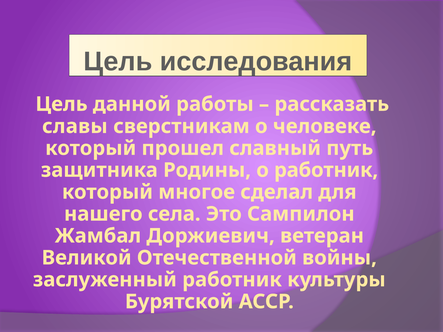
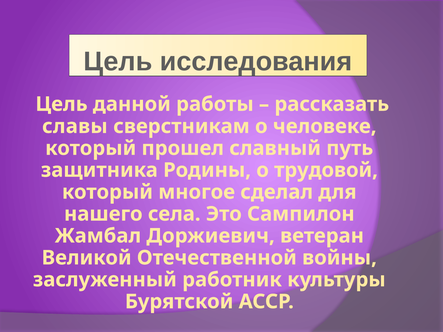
о работник: работник -> трудовой (326, 170)
